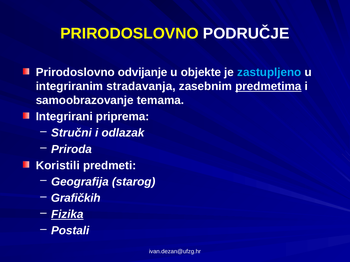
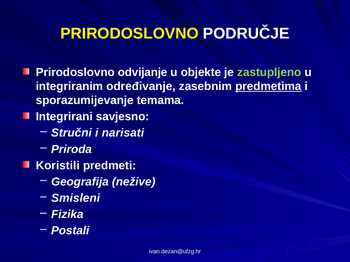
zastupljeno colour: light blue -> light green (269, 72)
stradavanja: stradavanja -> određivanje (141, 86)
samoobrazovanje: samoobrazovanje -> sporazumijevanje (85, 100)
priprema: priprema -> savjesno (123, 117)
odlazak: odlazak -> narisati (123, 133)
starog: starog -> nežive (134, 182)
Grafičkih: Grafičkih -> Smisleni (76, 198)
Fizika underline: present -> none (67, 215)
